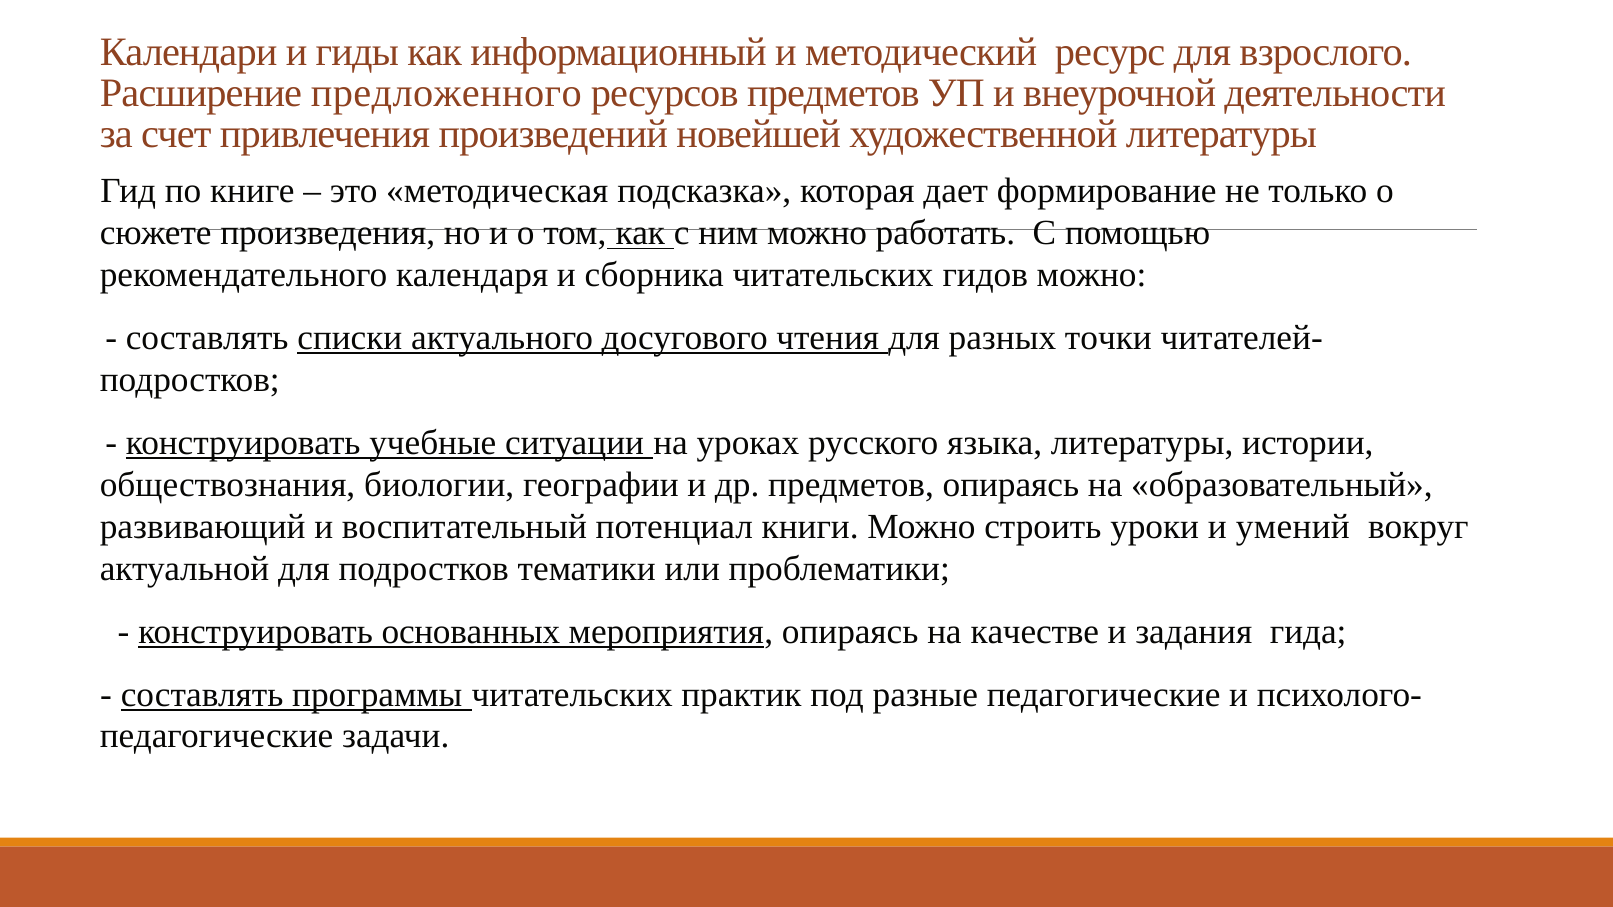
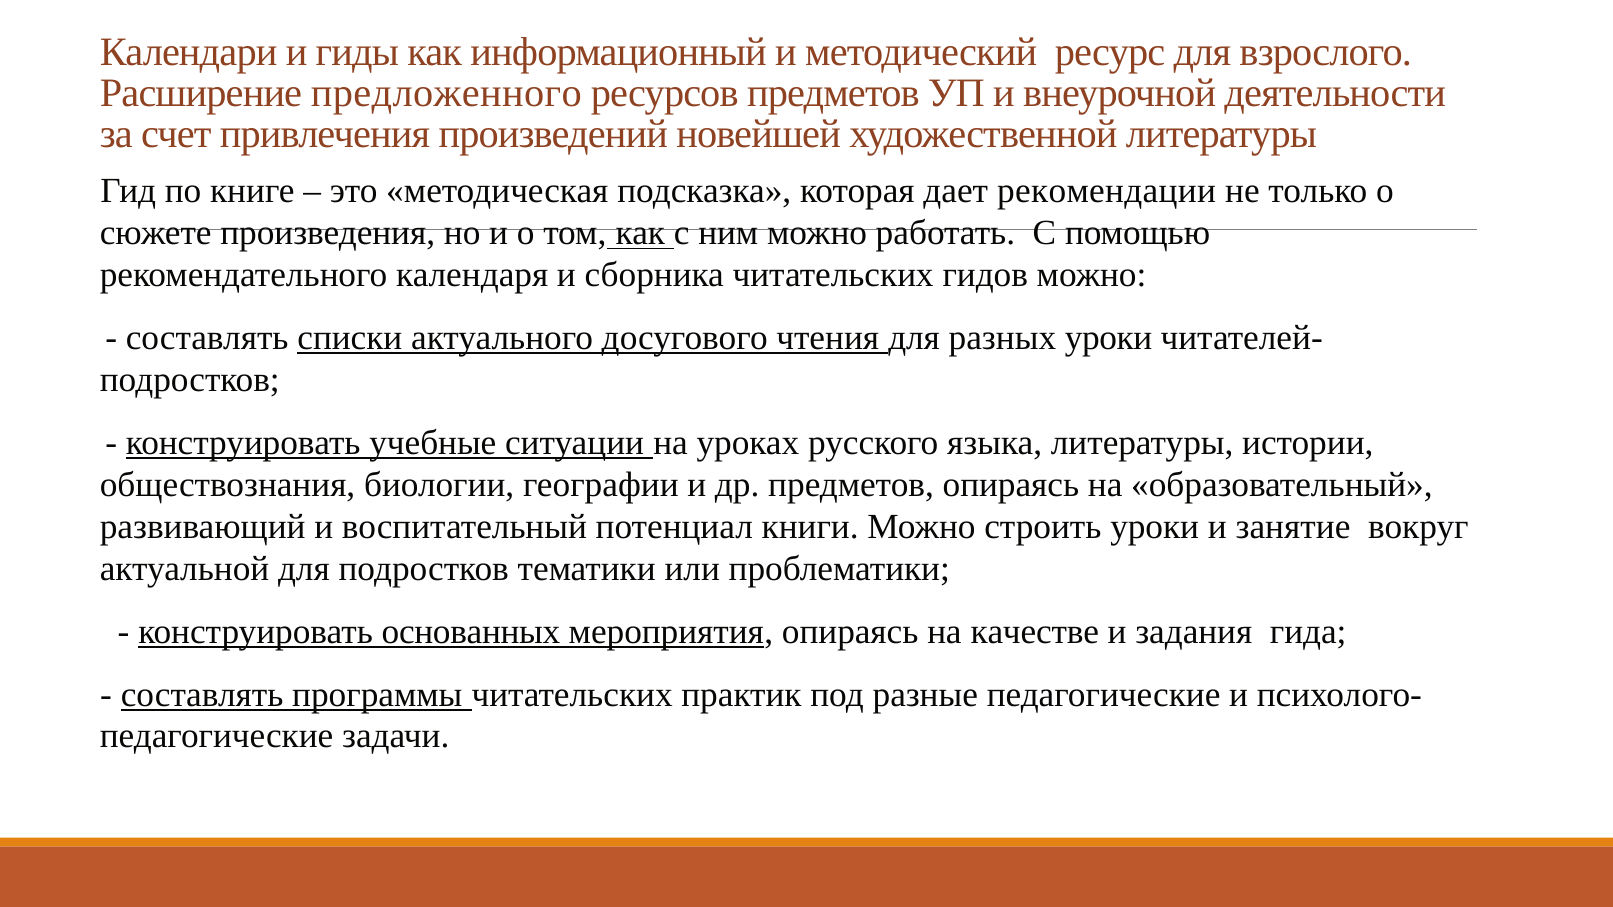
формирование: формирование -> рекомендации (1107, 191)
разных точки: точки -> уроки (1109, 338)
умений: умений -> занятие (1293, 527)
